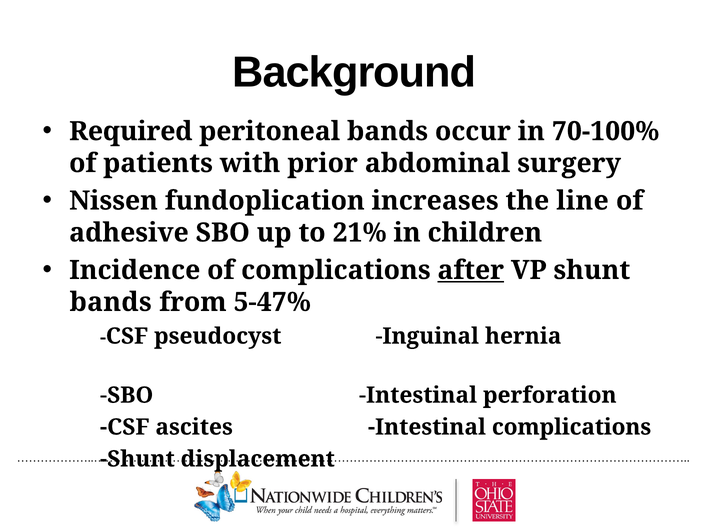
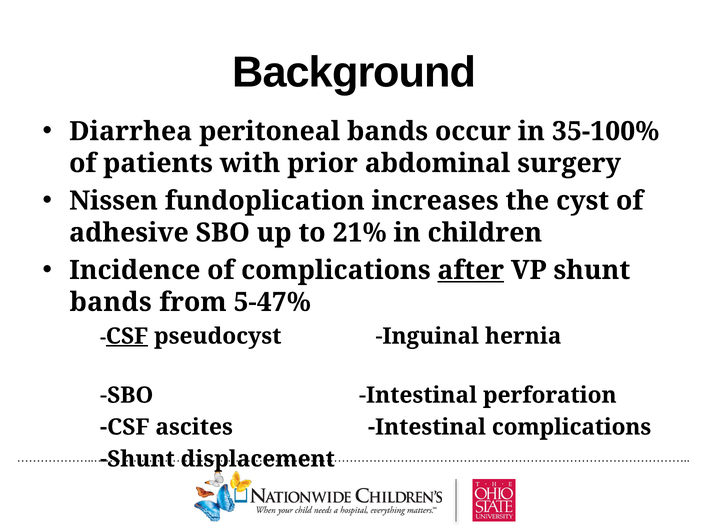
Required: Required -> Diarrhea (131, 131)
70-100%: 70-100% -> 35-100% (606, 131)
line: line -> cyst (583, 201)
CSF underline: none -> present (127, 336)
